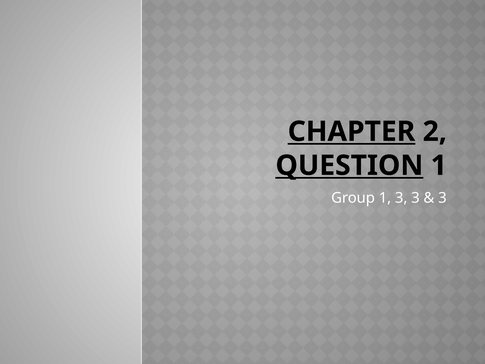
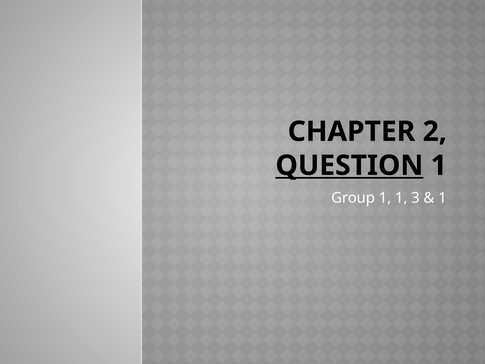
CHAPTER underline: present -> none (351, 131)
1 3: 3 -> 1 (401, 198)
3: 3 -> 1 (442, 198)
